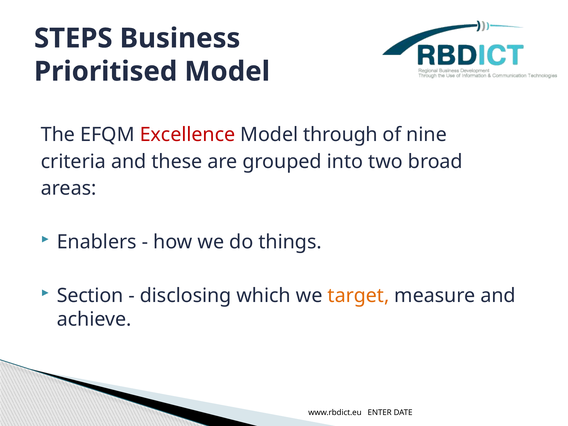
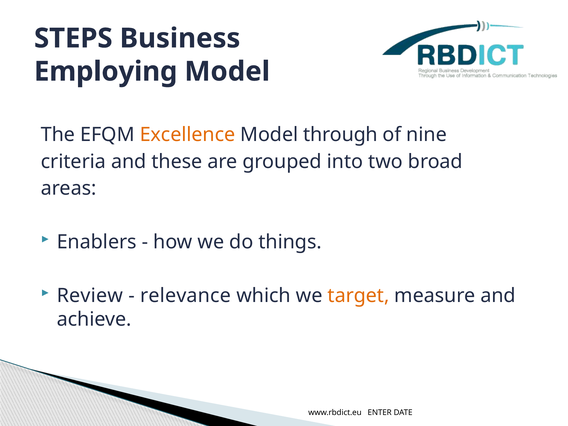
Prioritised: Prioritised -> Employing (106, 71)
Excellence colour: red -> orange (187, 135)
Section: Section -> Review (90, 296)
disclosing: disclosing -> relevance (186, 296)
